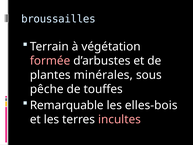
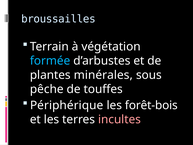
formée colour: pink -> light blue (50, 61)
Remarquable: Remarquable -> Périphérique (67, 105)
elles-bois: elles-bois -> forêt-bois (151, 105)
